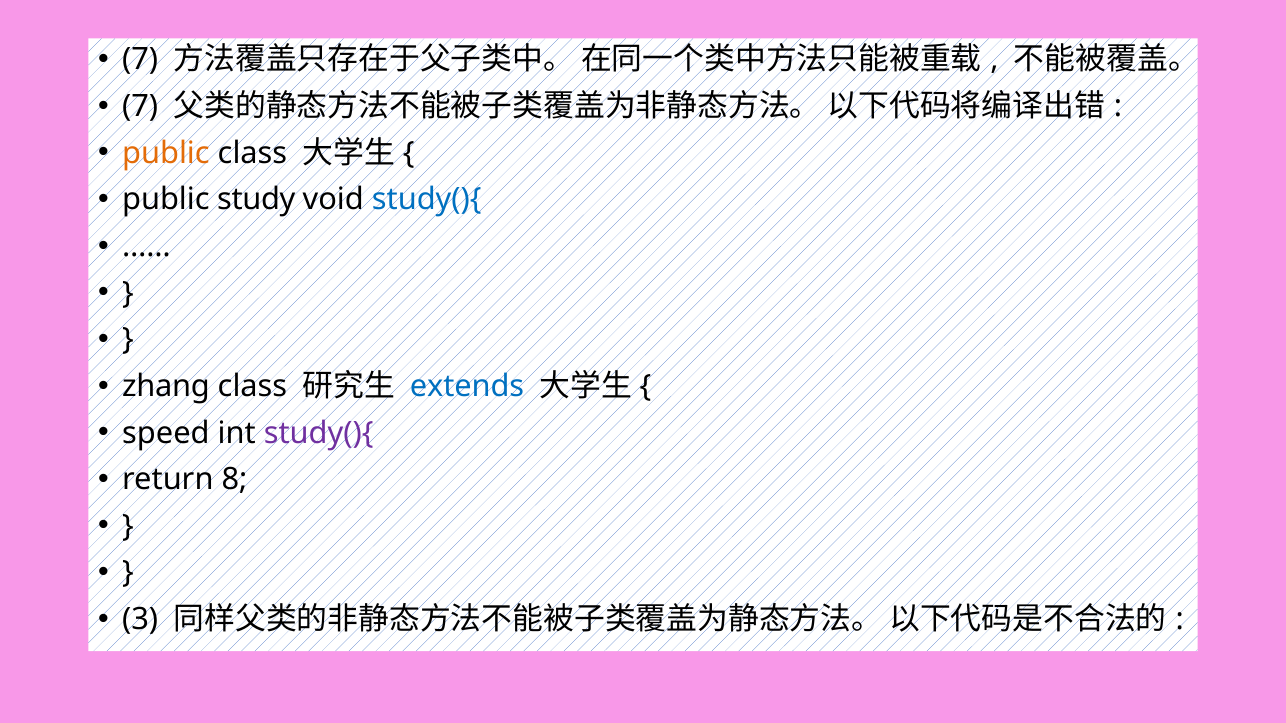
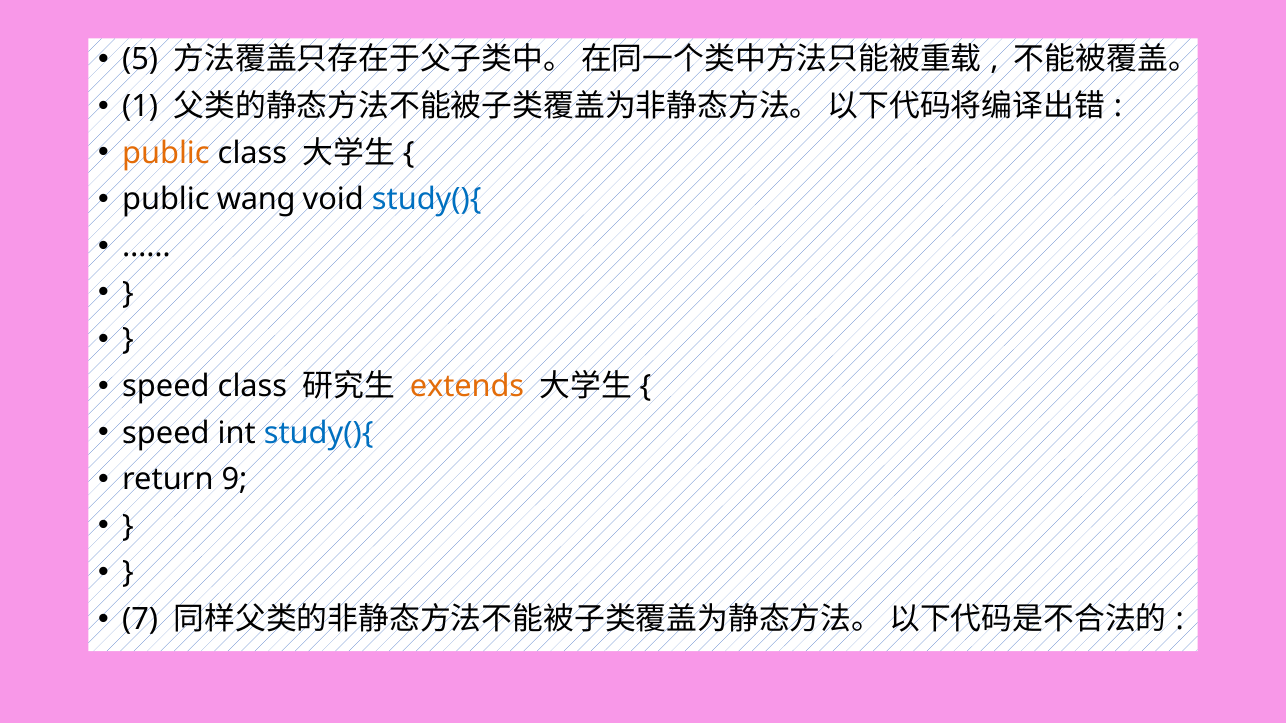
7: 7 -> 5 (140, 60)
7: 7 -> 1 (140, 106)
study: study -> wang (256, 200)
zhang: zhang -> speed (166, 386)
extends colour: blue -> orange (467, 386)
study(){ colour: purple -> blue (319, 433)
8: 8 -> 9 (234, 480)
3: 3 -> 7 (140, 620)
